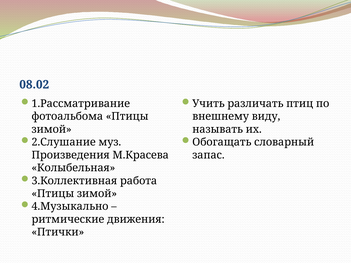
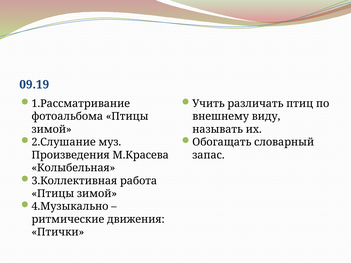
08.02: 08.02 -> 09.19 (34, 85)
